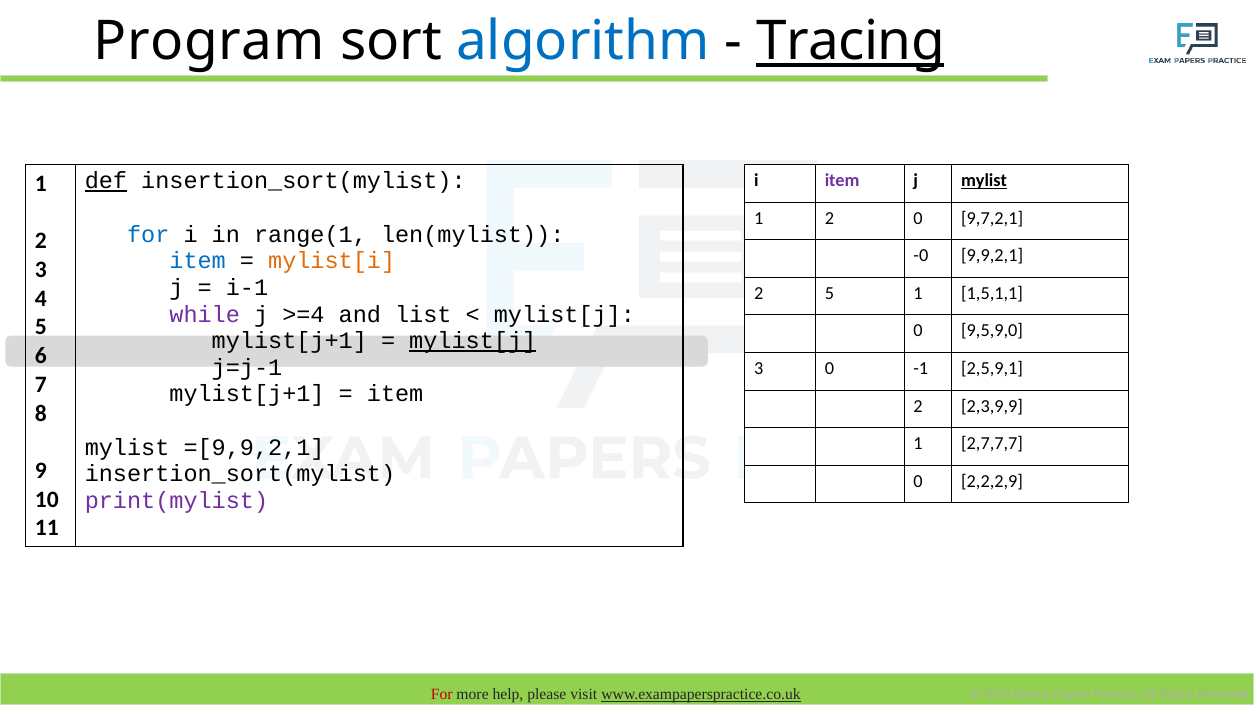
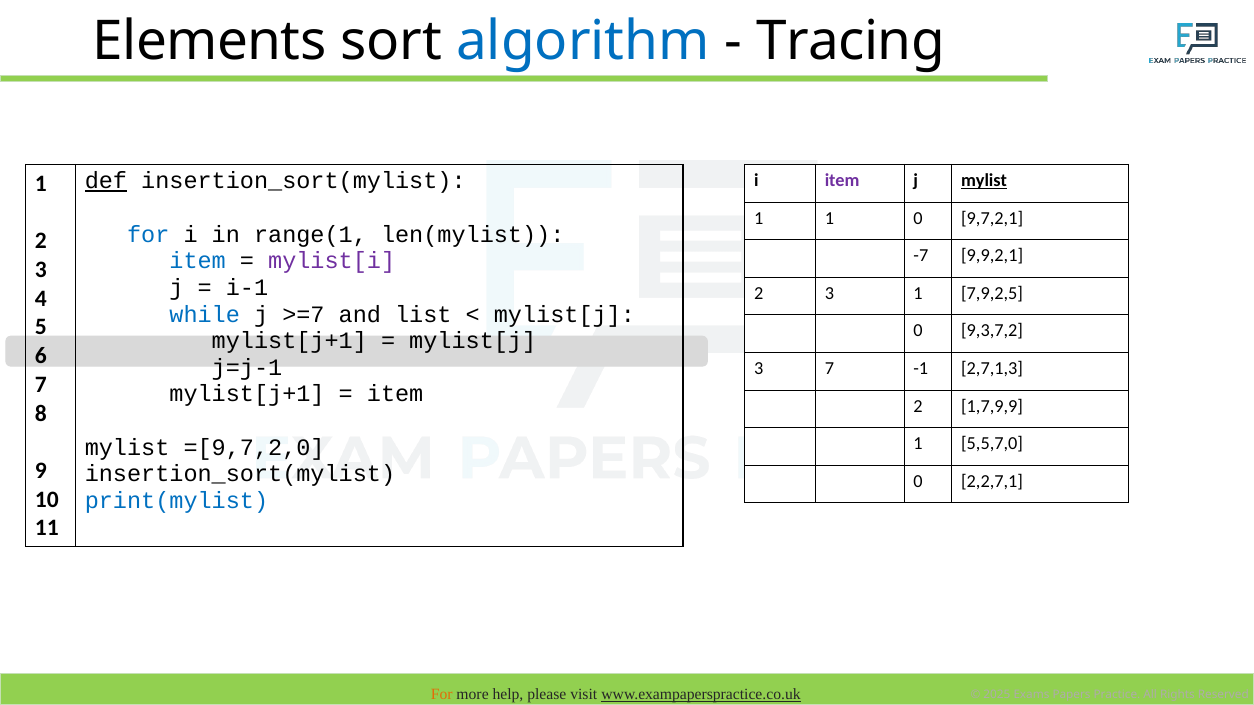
Program: Program -> Elements (209, 41)
Tracing underline: present -> none (850, 41)
2: 2 -> 1 (829, 218)
-0: -0 -> -7 (921, 256)
mylist[i colour: orange -> purple (332, 261)
5: 5 -> 3 (829, 294)
1,5,1,1: 1,5,1,1 -> 7,9,2,5 (992, 294)
while colour: purple -> blue (205, 314)
>=4: >=4 -> >=7 (303, 314)
9,5,9,0: 9,5,9,0 -> 9,3,7,2 (992, 331)
mylist[j underline: present -> none (473, 341)
3 0: 0 -> 7 (829, 369)
2,5,9,1: 2,5,9,1 -> 2,7,1,3 (992, 369)
2,3,9,9: 2,3,9,9 -> 1,7,9,9 (992, 406)
2,7,7,7: 2,7,7,7 -> 5,5,7,0 (992, 444)
=[9,9,2,1: =[9,9,2,1 -> =[9,7,2,0 (254, 448)
2,2,2,9: 2,2,2,9 -> 2,2,7,1 (992, 482)
print(mylist colour: purple -> blue (176, 501)
For colour: red -> orange (442, 694)
